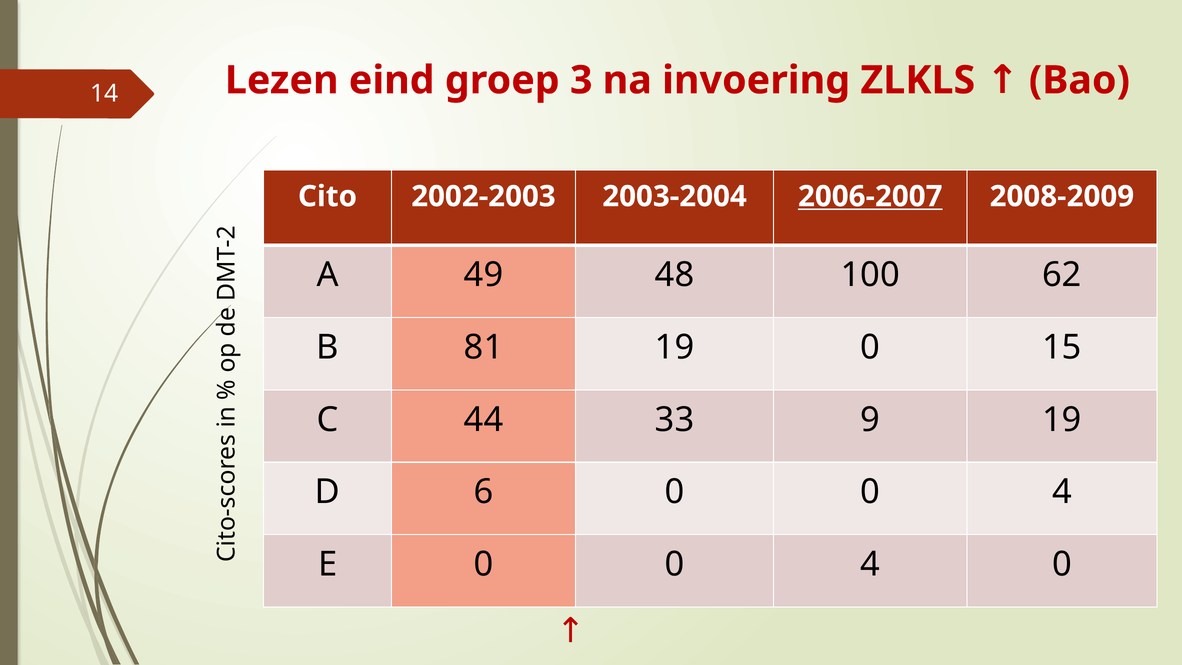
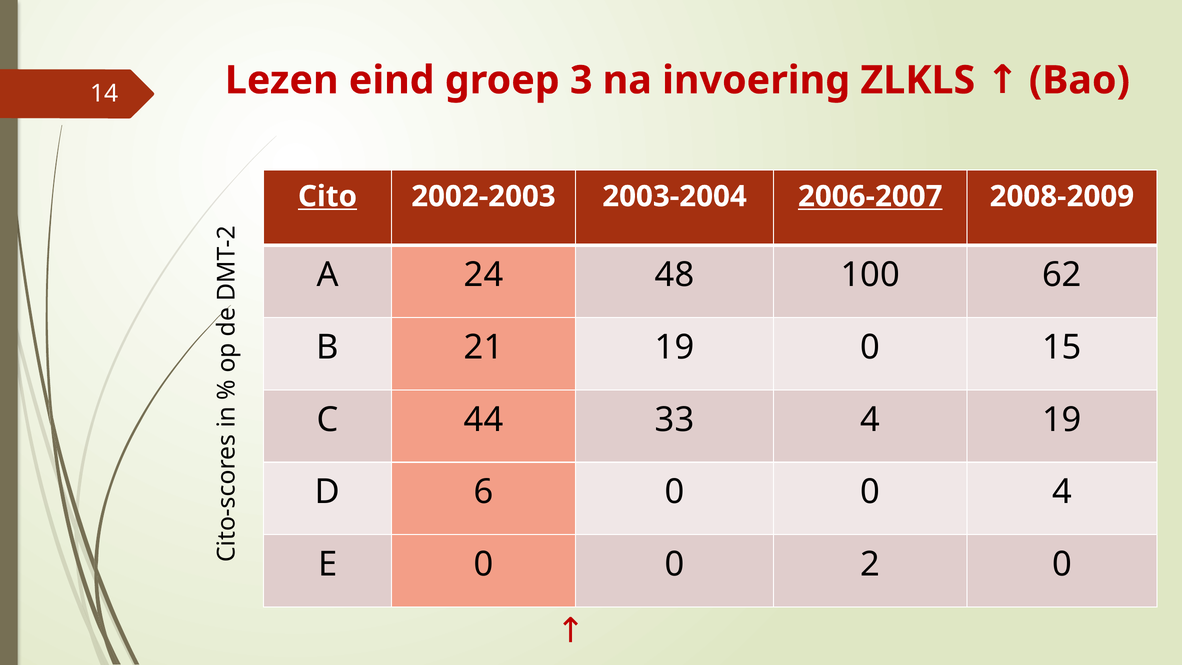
Cito underline: none -> present (328, 196)
49: 49 -> 24 (484, 275)
81: 81 -> 21 (484, 347)
33 9: 9 -> 4 (870, 420)
E 0 0 4: 4 -> 2 (870, 564)
